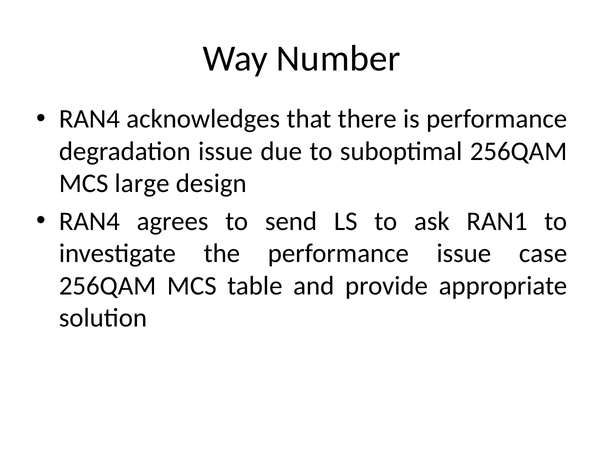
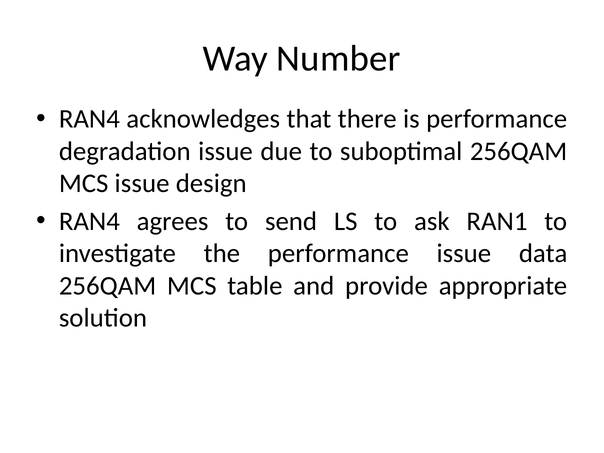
MCS large: large -> issue (142, 184)
case: case -> data (543, 253)
